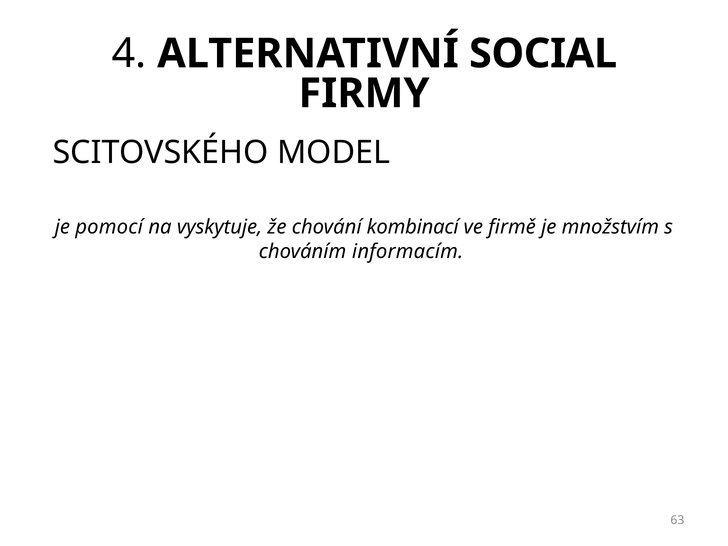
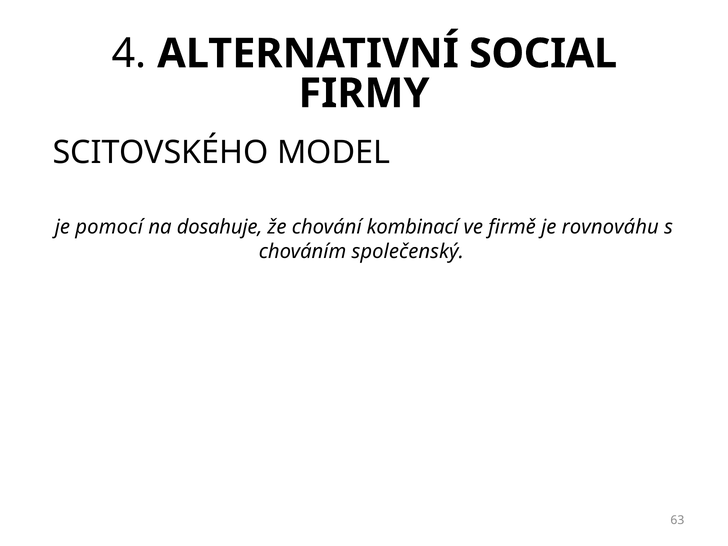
vyskytuje: vyskytuje -> dosahuje (220, 227)
množstvím: množstvím -> rovnováhu (610, 227)
informacím: informacím -> společenský (408, 251)
